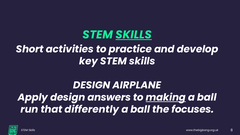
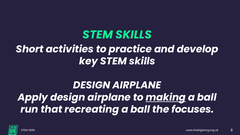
SKILLS underline: present -> none (134, 35)
Apply design answers: answers -> airplane (109, 97)
differently: differently -> recreating (92, 109)
